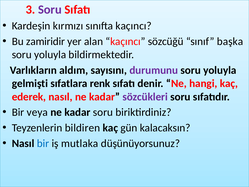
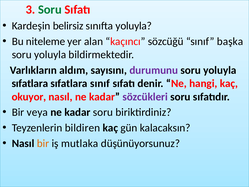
Soru colour: purple -> green (50, 10)
kırmızı: kırmızı -> belirsiz (68, 26)
sınıfta kaçıncı: kaçıncı -> yoluyla (134, 26)
zamiridir: zamiridir -> niteleme (46, 41)
gelmişti: gelmişti -> sıfatlara (30, 83)
sıfatlara renk: renk -> sınıf (100, 83)
ederek: ederek -> okuyor (29, 97)
bir colour: blue -> orange (43, 143)
